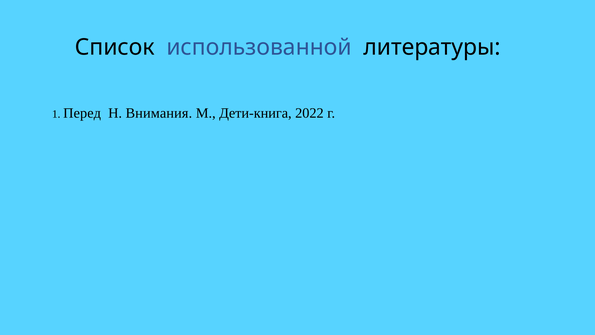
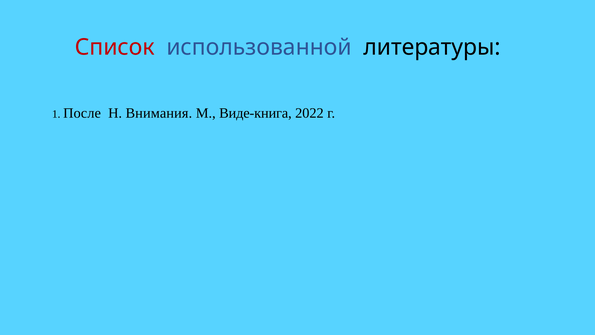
Список colour: black -> red (115, 47)
Перед: Перед -> После (82, 113)
Дети-книга: Дети-книга -> Виде-книга (255, 113)
